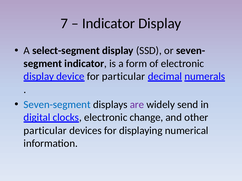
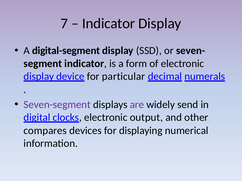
select-segment: select-segment -> digital-segment (66, 51)
Seven-segment colour: blue -> purple (57, 105)
change: change -> output (146, 118)
particular: particular -> compares (45, 131)
